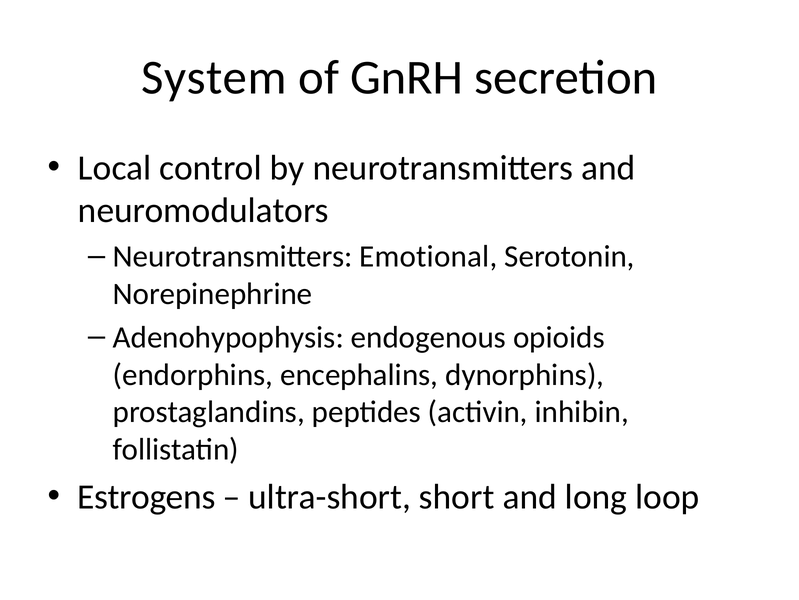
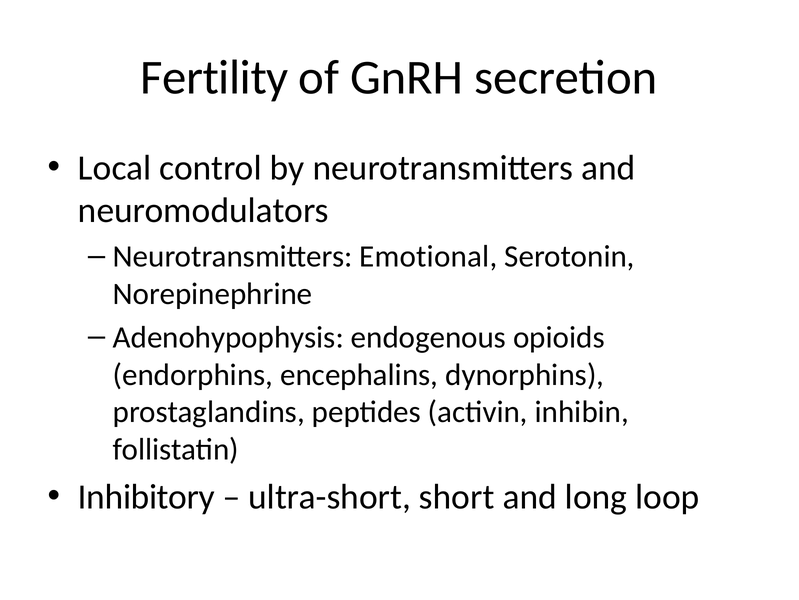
System: System -> Fertility (214, 77)
Estrogens: Estrogens -> Inhibitory (146, 496)
